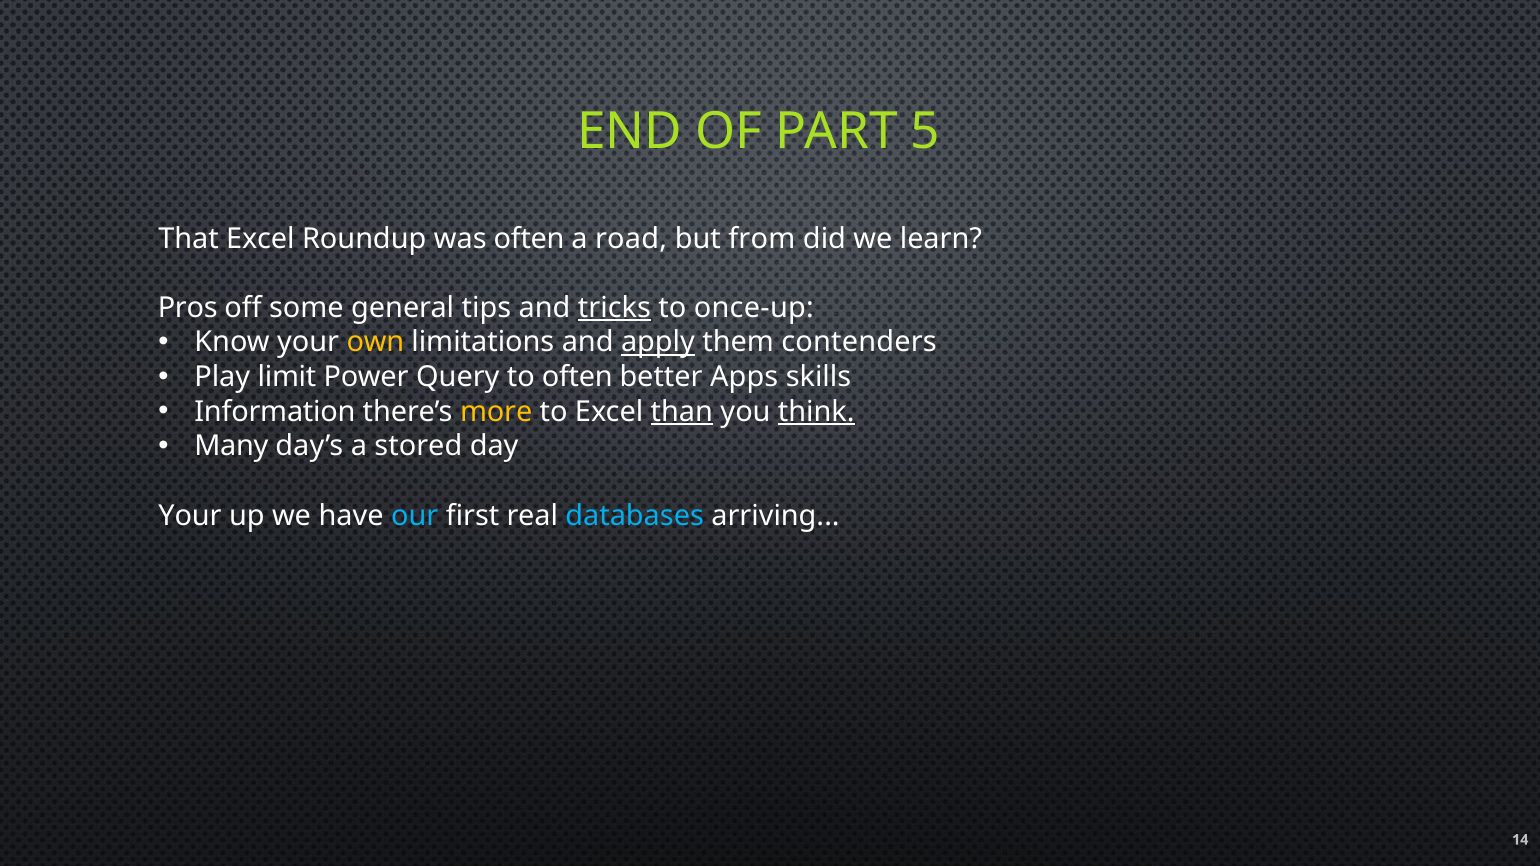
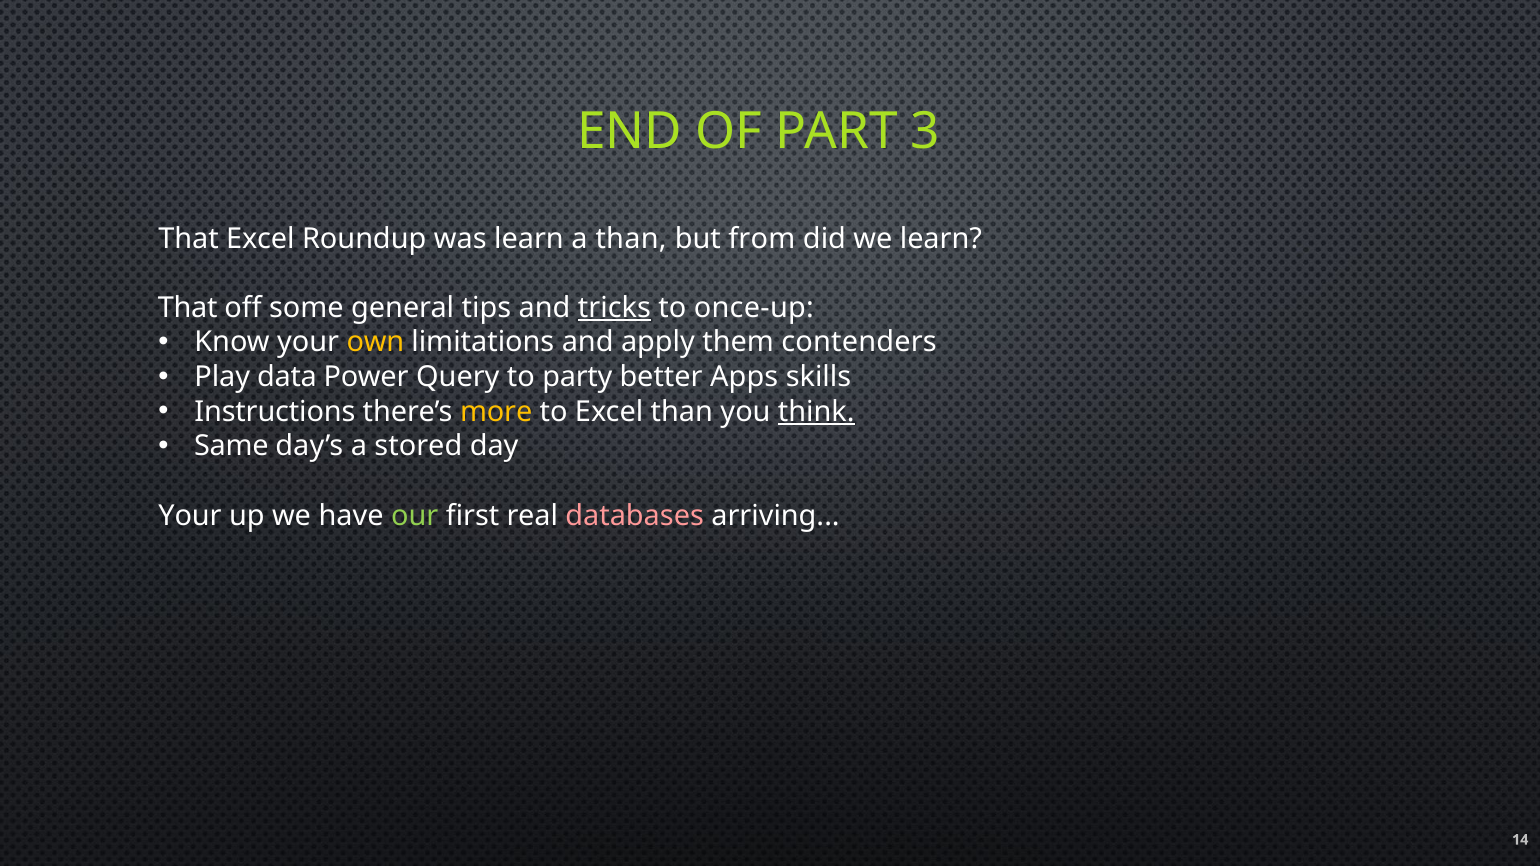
5: 5 -> 3 (925, 132)
was often: often -> learn (529, 239)
a road: road -> than (631, 239)
Pros: Pros -> That (188, 308)
apply underline: present -> none (658, 343)
limit: limit -> data (287, 377)
to often: often -> party (577, 377)
Information: Information -> Instructions (275, 412)
than underline: present -> none (682, 412)
Many: Many -> Same (231, 447)
our colour: light blue -> light green (415, 516)
databases colour: light blue -> pink (635, 516)
